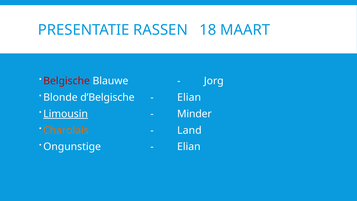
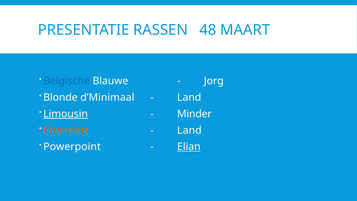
18: 18 -> 48 (208, 30)
Belgische colour: red -> blue (67, 81)
d’Belgische: d’Belgische -> d’Minimaal (107, 97)
Elian: Elian -> Land (189, 97)
Ongunstige: Ongunstige -> Powerpoint (72, 147)
Elian underline: none -> present (189, 147)
